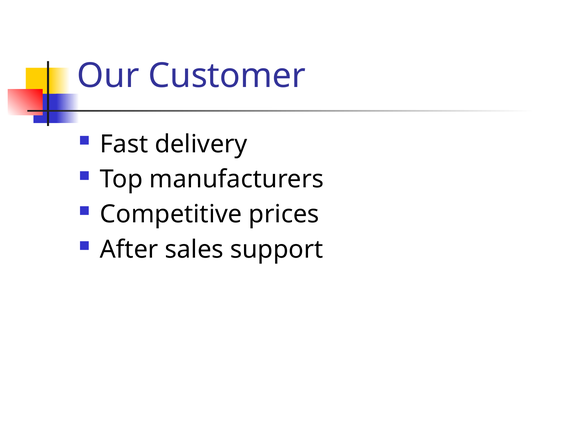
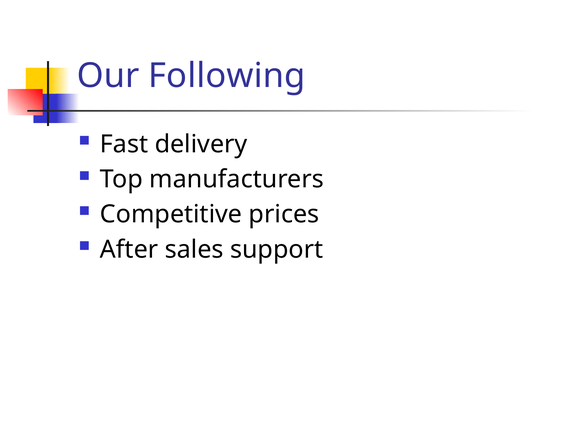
Customer: Customer -> Following (227, 76)
